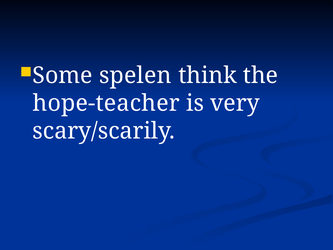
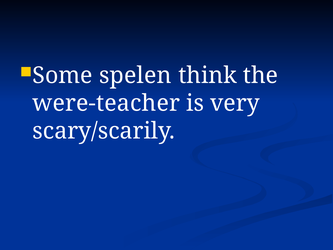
hope-teacher: hope-teacher -> were-teacher (106, 103)
